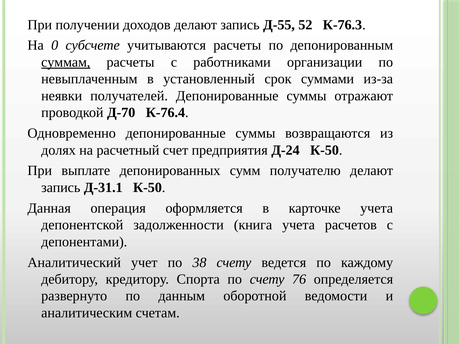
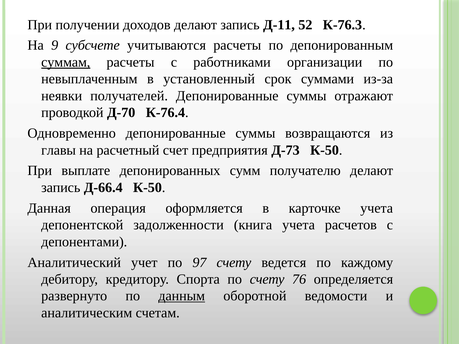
Д-55: Д-55 -> Д-11 (279, 25)
0: 0 -> 9 (55, 45)
долях: долях -> главы (59, 150)
Д-24: Д-24 -> Д-73 (285, 150)
Д-31.1: Д-31.1 -> Д-66.4 (103, 188)
38: 38 -> 97 (199, 263)
данным underline: none -> present (182, 296)
